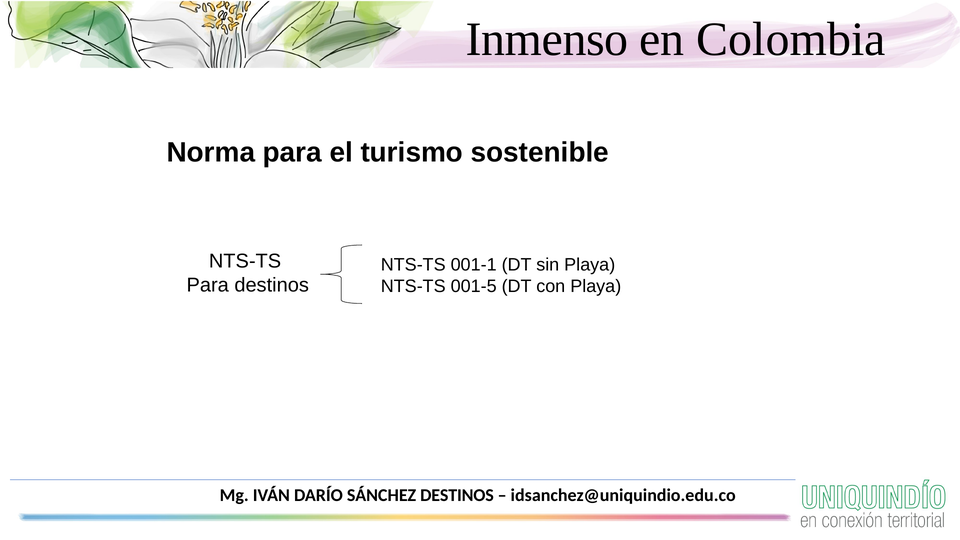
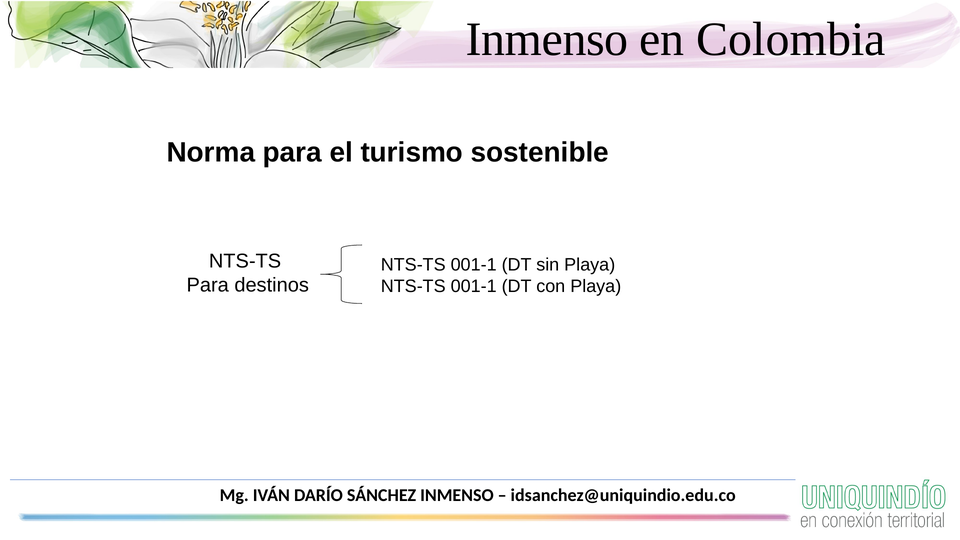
001-5: 001-5 -> 001-1 (474, 286)
SÁNCHEZ DESTINOS: DESTINOS -> INMENSO (457, 495)
